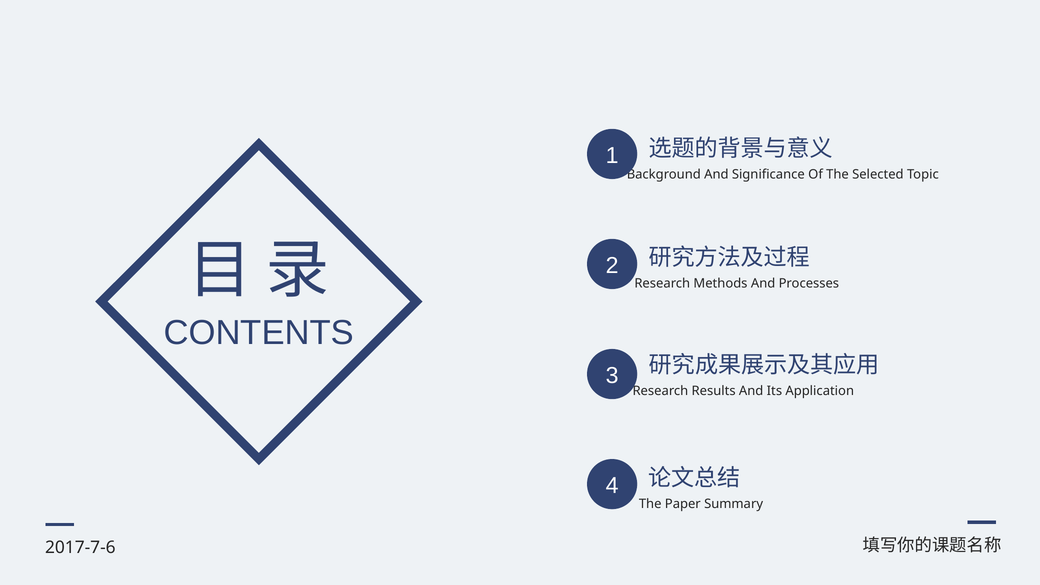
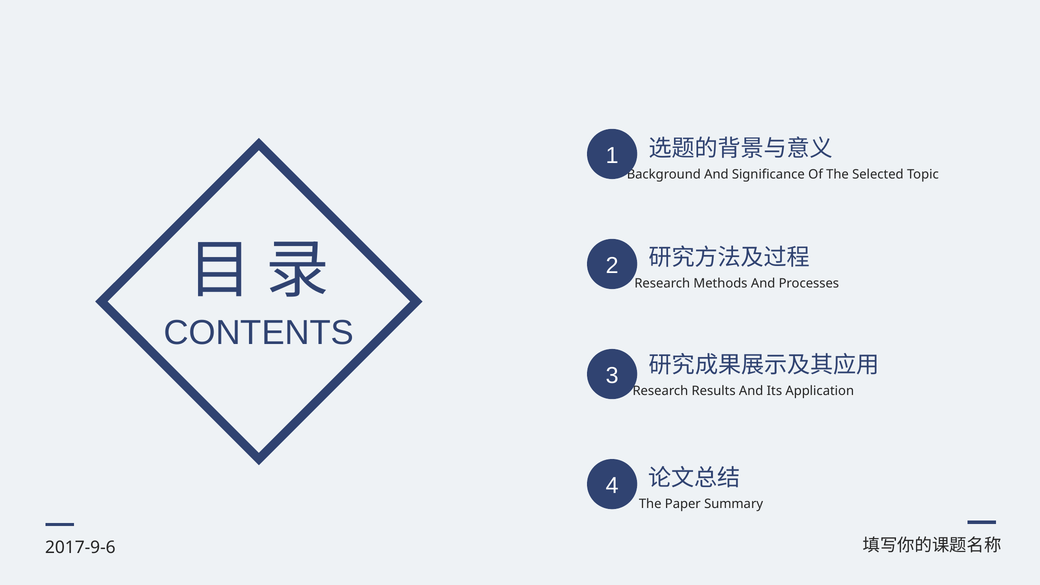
2017-7-6: 2017-7-6 -> 2017-9-6 (80, 547)
